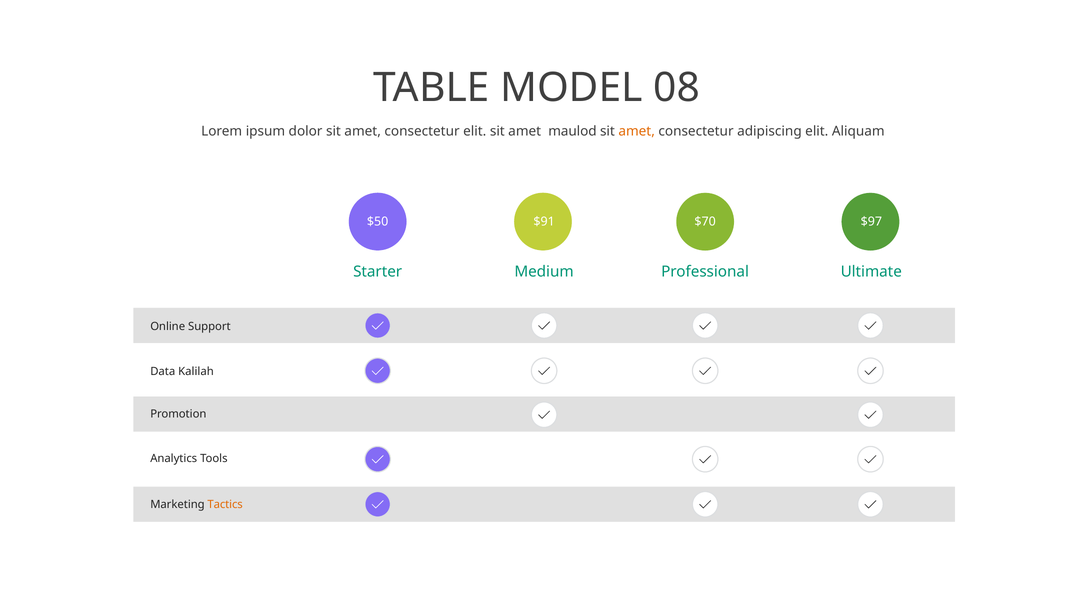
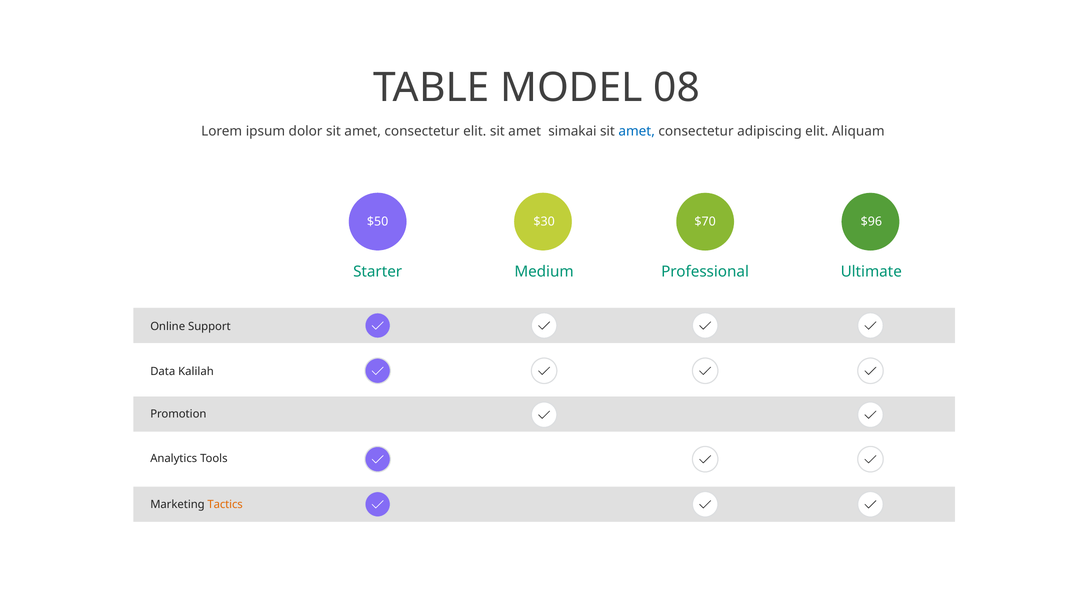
maulod: maulod -> simakai (572, 132)
amet colour: orange -> blue (637, 132)
$91: $91 -> $30 (544, 222)
$97: $97 -> $96 (871, 222)
